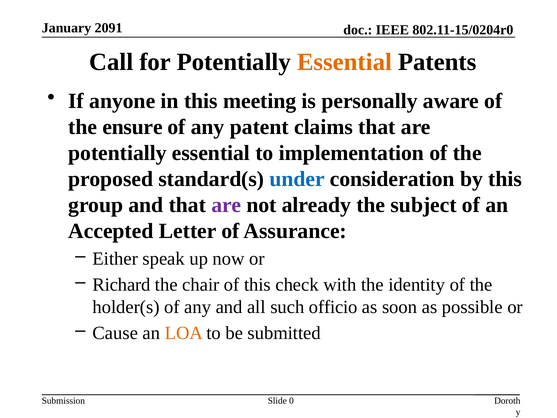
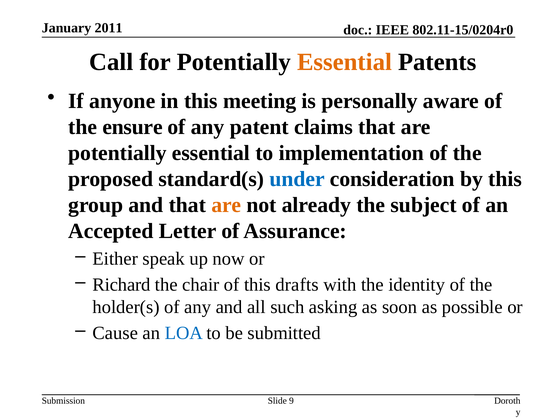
2091: 2091 -> 2011 (109, 28)
are colour: purple -> orange (226, 205)
check: check -> drafts (297, 285)
officio: officio -> asking (333, 307)
LOA colour: orange -> blue (184, 333)
0: 0 -> 9 (291, 401)
